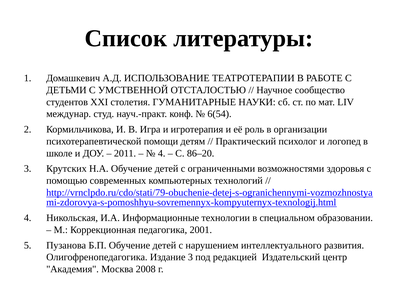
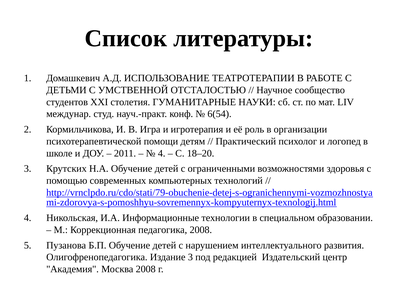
86–20: 86–20 -> 18–20 (201, 153)
педагогика 2001: 2001 -> 2008 (201, 230)
